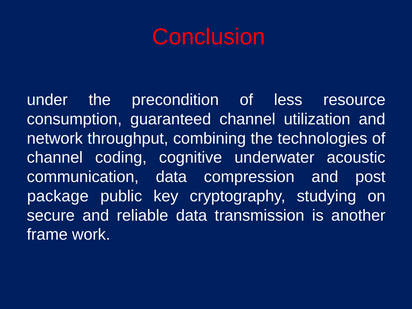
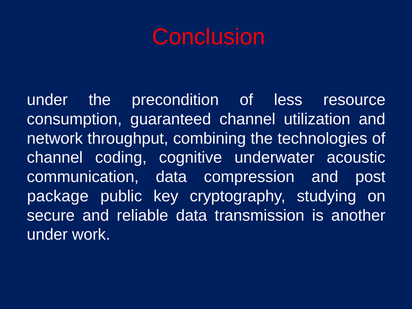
frame: frame -> under (47, 235)
